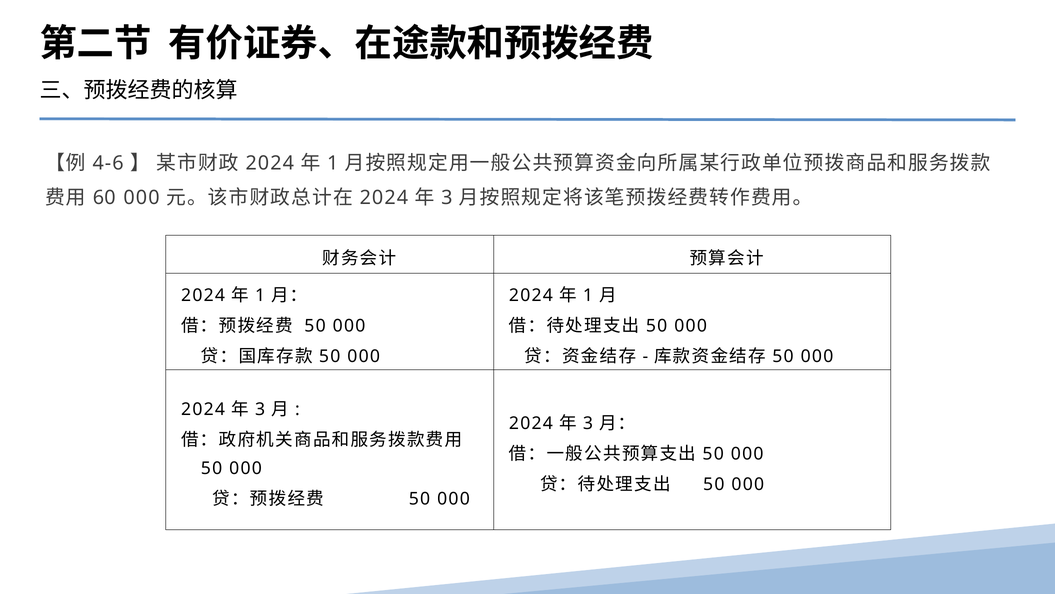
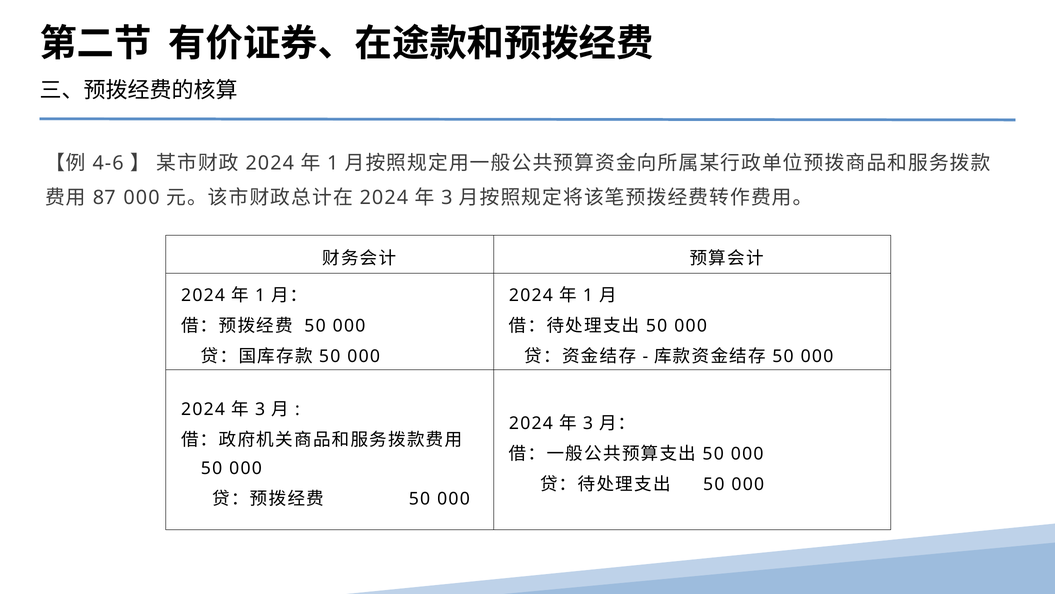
60: 60 -> 87 (104, 198)
